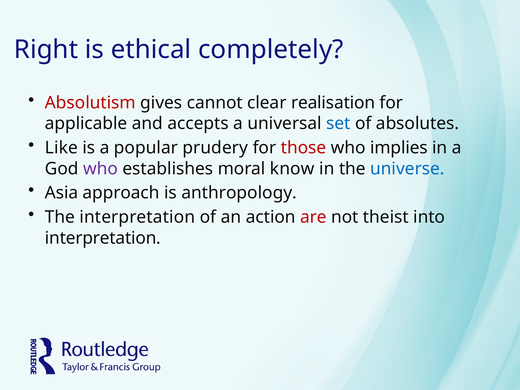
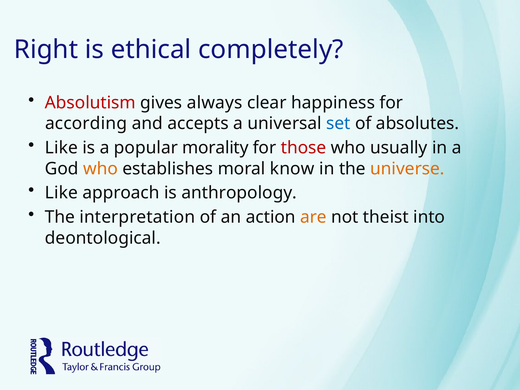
cannot: cannot -> always (215, 103)
realisation: realisation -> happiness (333, 103)
applicable: applicable -> according (86, 124)
prudery: prudery -> morality (215, 148)
implies: implies -> usually (399, 148)
who colour: purple -> orange (101, 169)
universe colour: blue -> orange (407, 169)
Asia: Asia -> Like (61, 193)
are colour: red -> orange (313, 217)
interpretation: interpretation -> deontological (103, 238)
